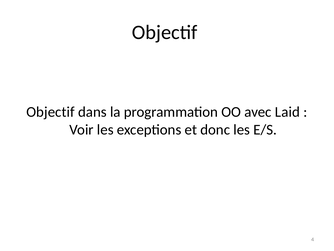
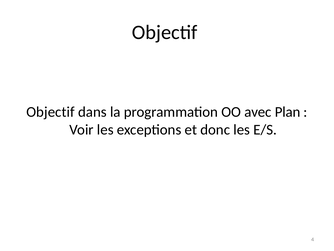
Laid: Laid -> Plan (288, 112)
